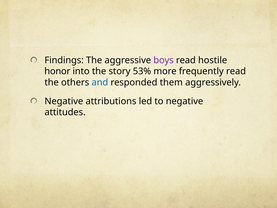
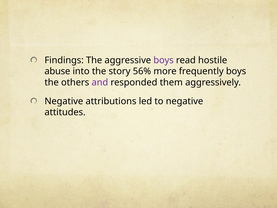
honor: honor -> abuse (57, 71)
53%: 53% -> 56% (142, 71)
frequently read: read -> boys (236, 71)
and colour: blue -> purple (100, 82)
